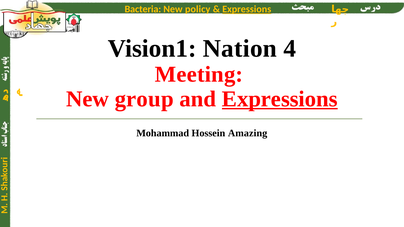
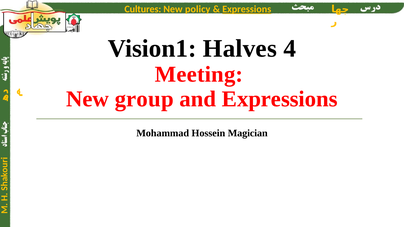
Bacteria: Bacteria -> Cultures (143, 9)
Nation: Nation -> Halves (240, 49)
Expressions underline: present -> none (280, 99)
Amazing: Amazing -> Magician (248, 133)
